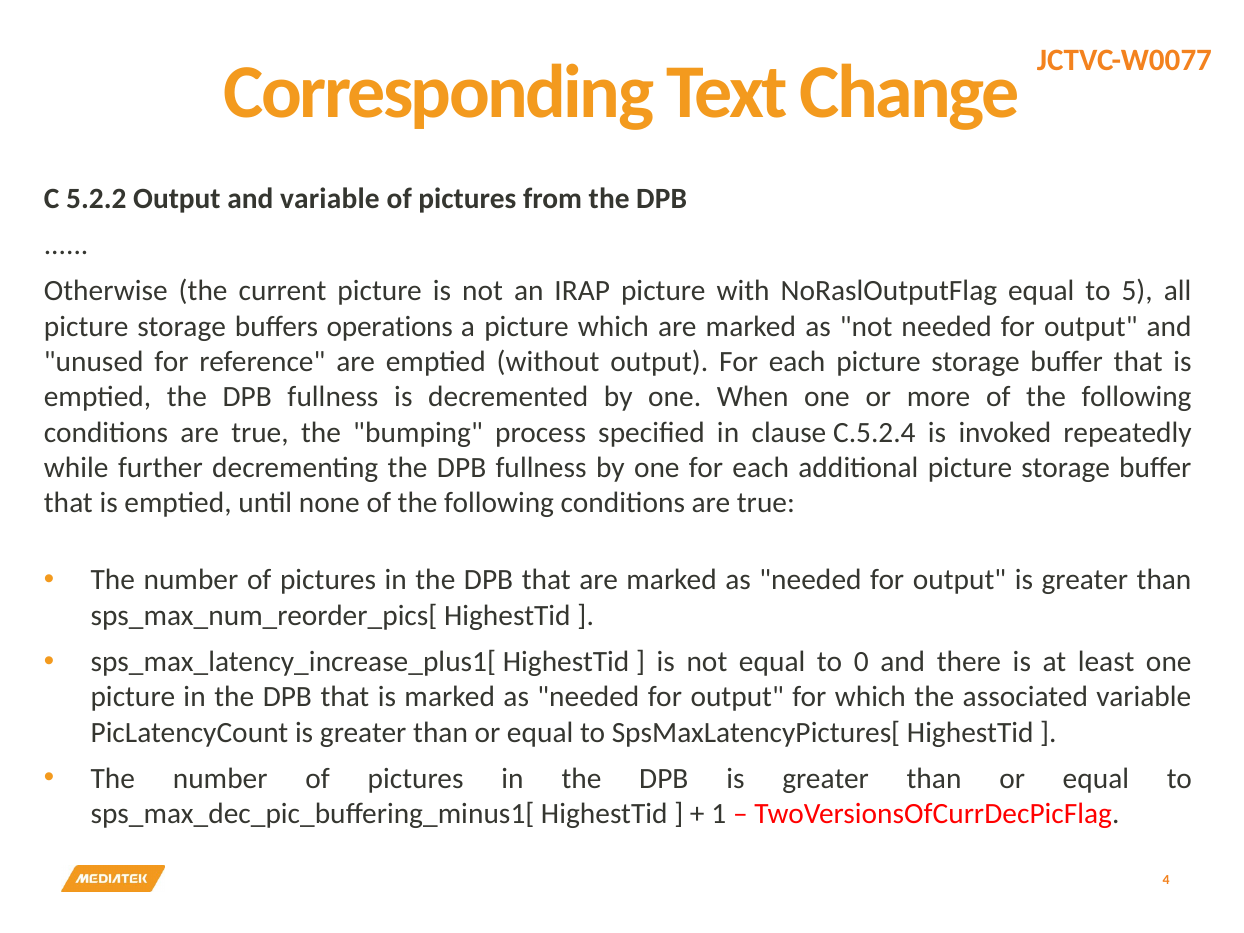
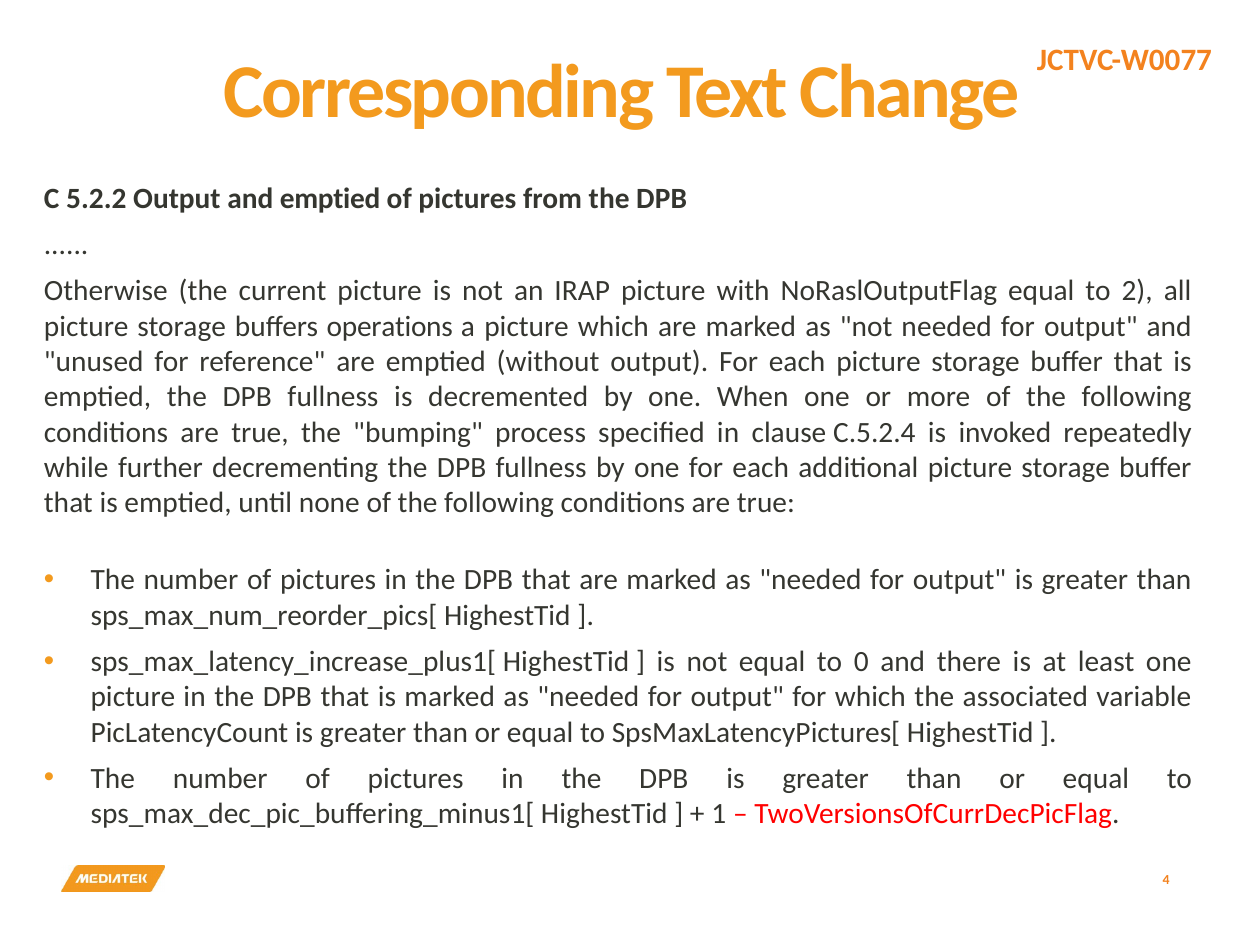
and variable: variable -> emptied (330, 199)
5: 5 -> 2 (1137, 291)
